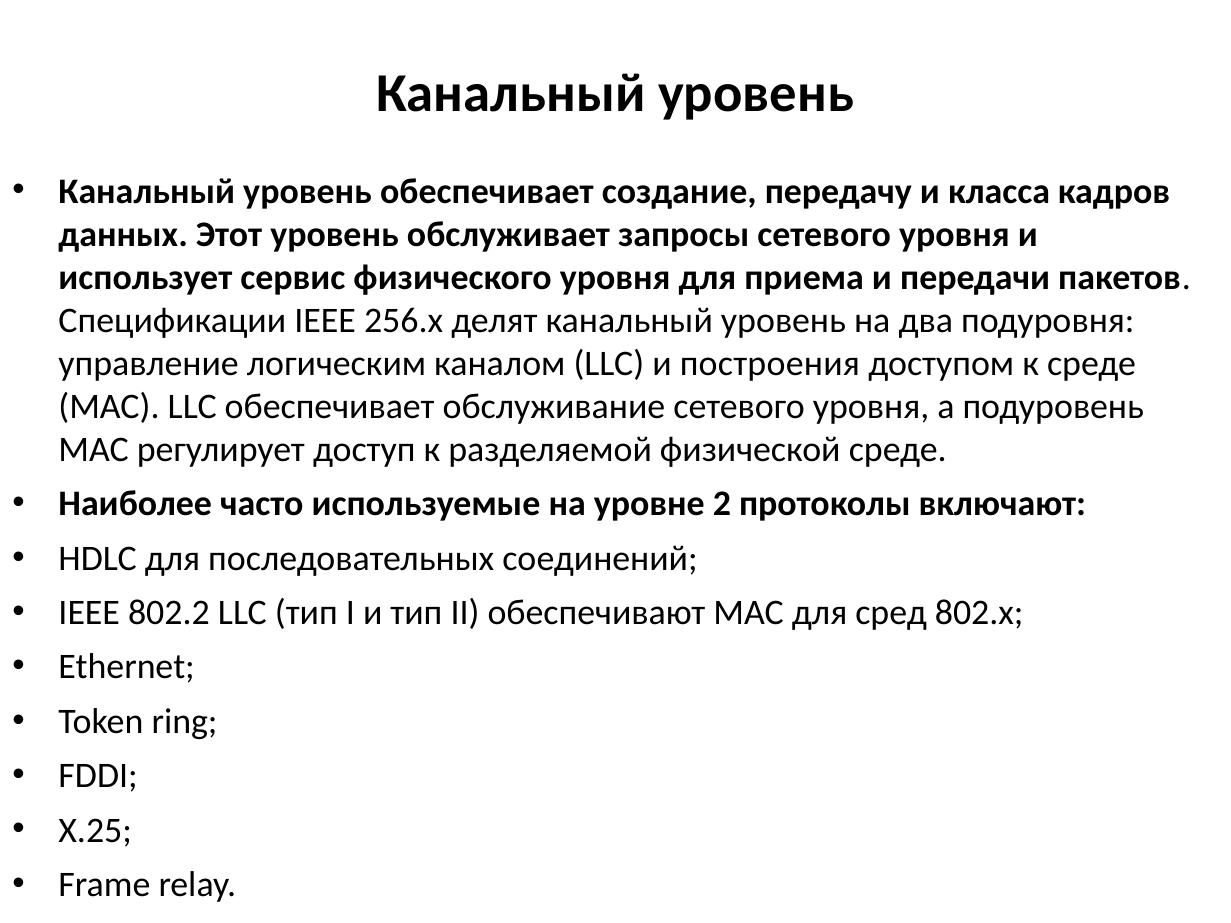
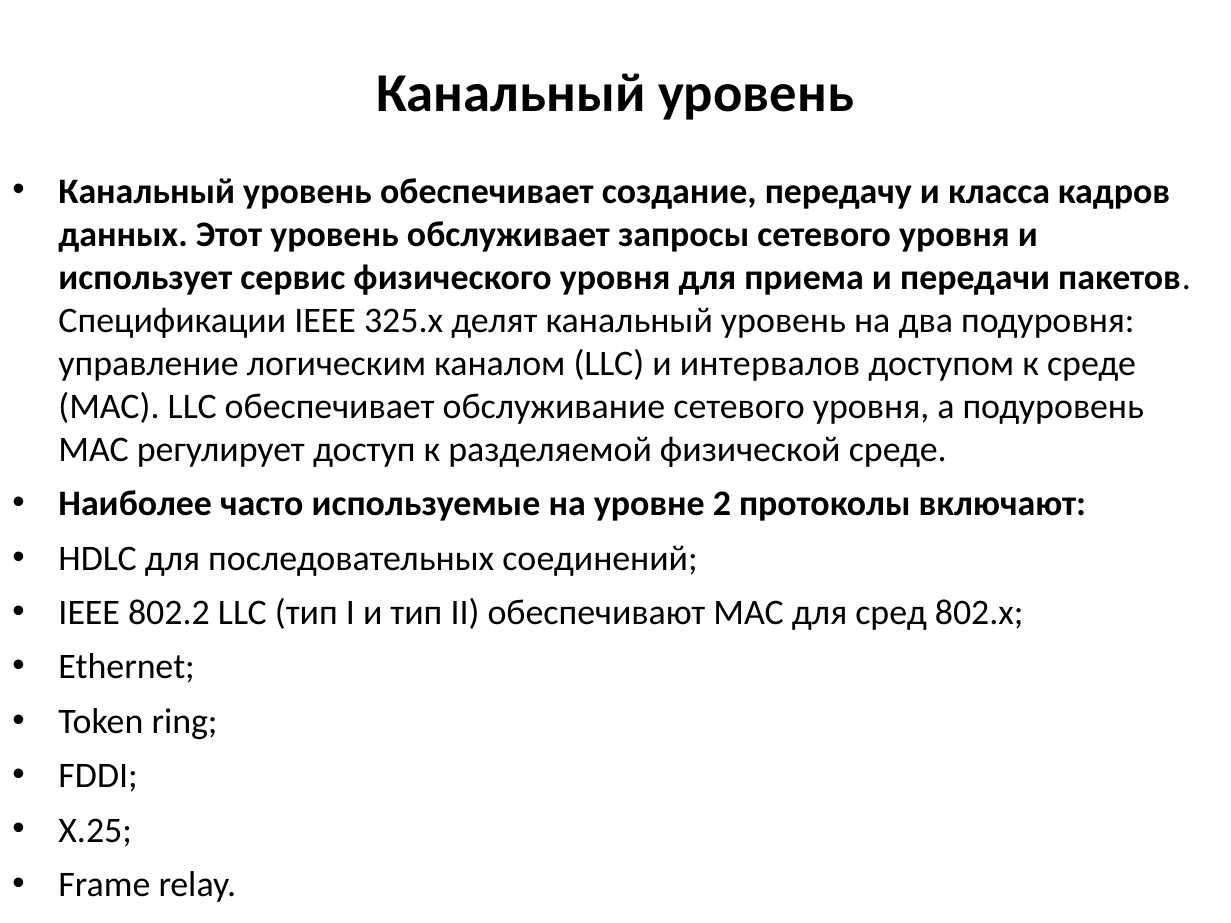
256.x: 256.x -> 325.x (404, 321)
построения: построения -> интервалов (770, 364)
